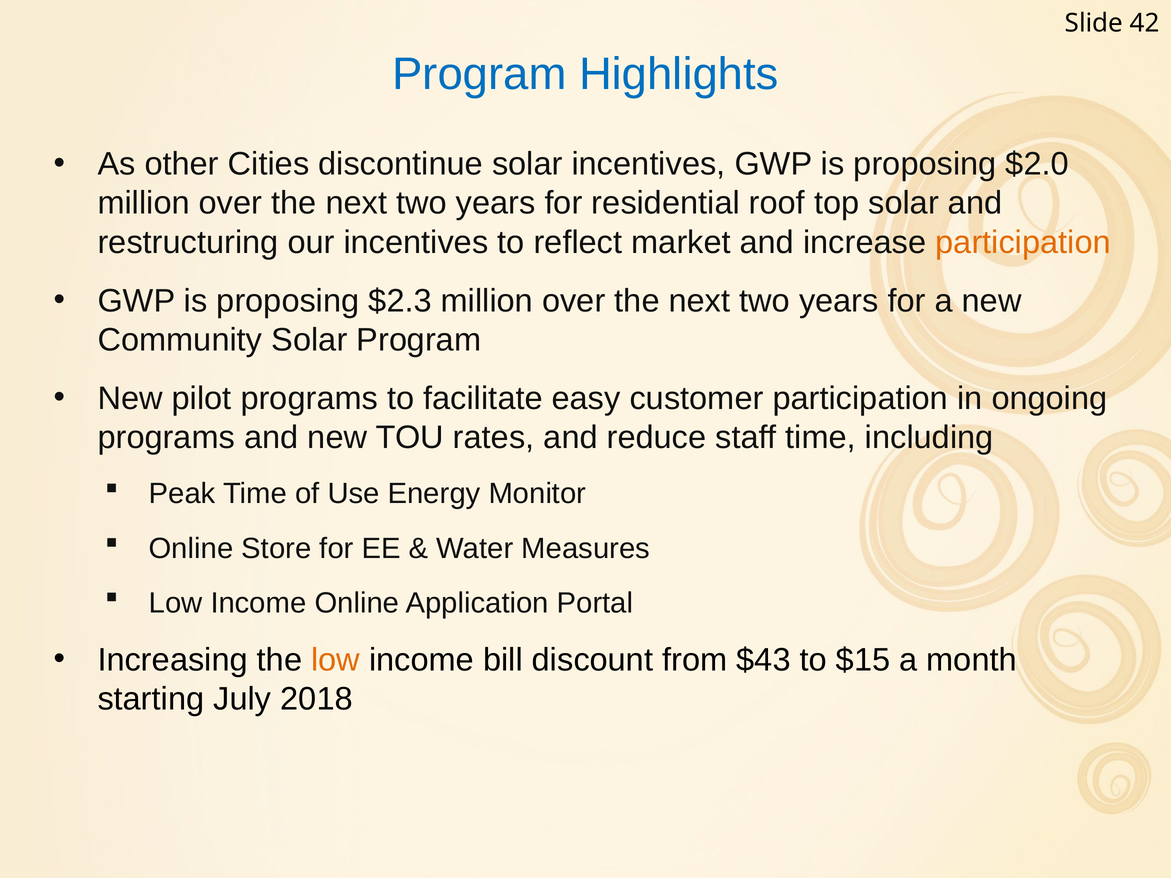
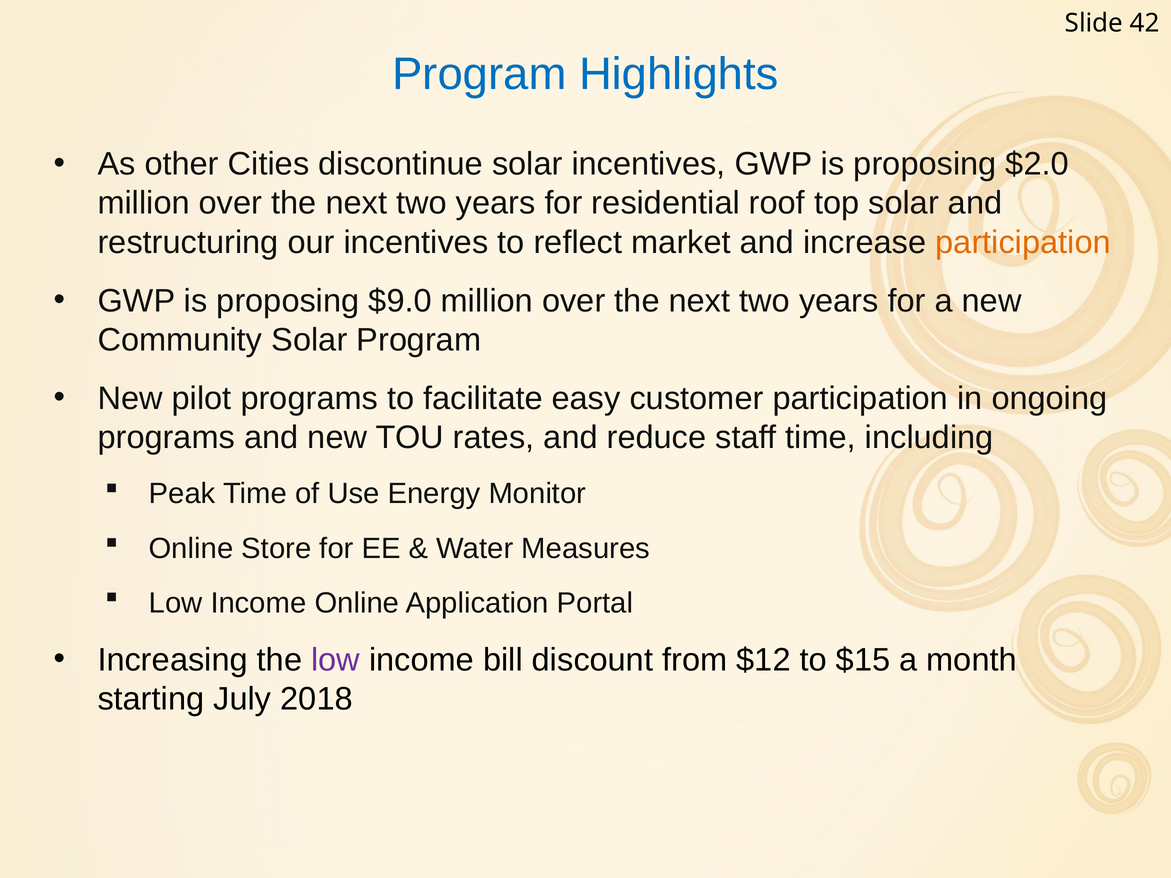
$2.3: $2.3 -> $9.0 (400, 301)
low colour: orange -> purple (336, 660)
$43: $43 -> $12 (763, 660)
